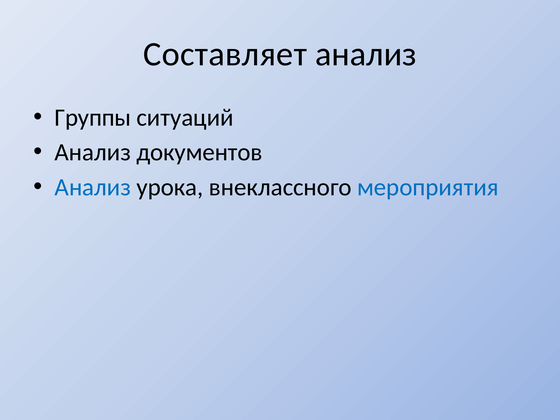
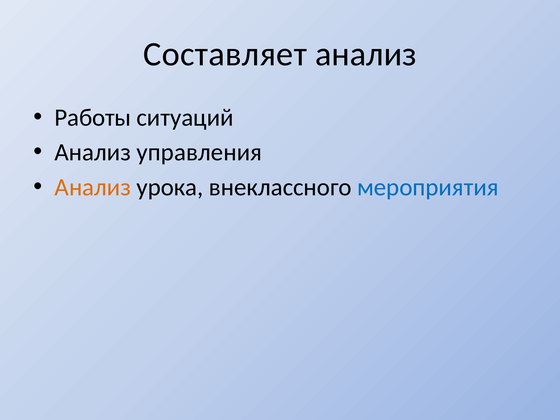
Группы: Группы -> Работы (93, 117)
документов: документов -> управления (199, 152)
Анализ colour: blue -> orange (93, 187)
